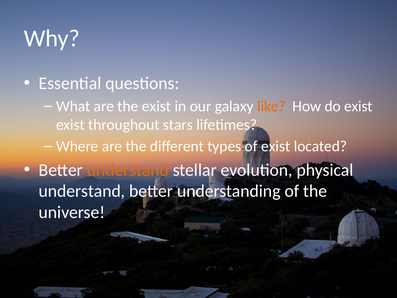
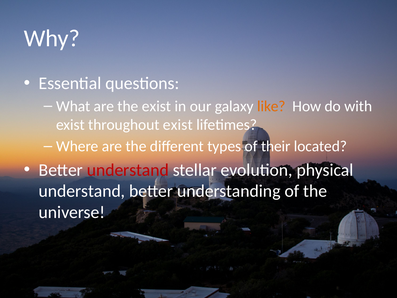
do exist: exist -> with (358, 106)
throughout stars: stars -> exist (178, 125)
of exist: exist -> their (276, 146)
understand colour: orange -> red (128, 170)
